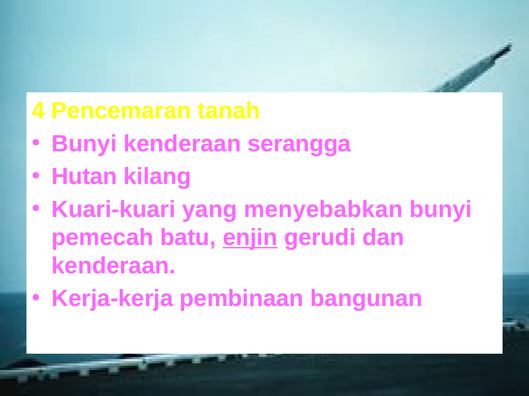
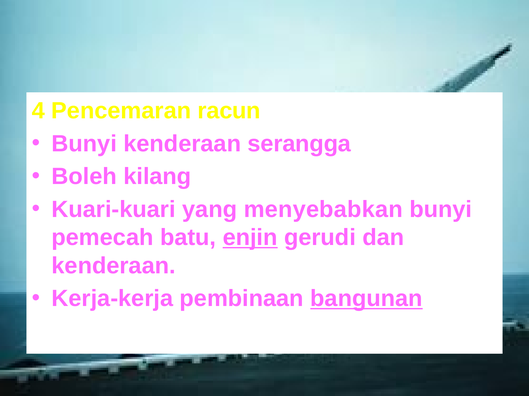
tanah: tanah -> racun (229, 111)
Hutan: Hutan -> Boleh (84, 177)
bangunan underline: none -> present (366, 299)
